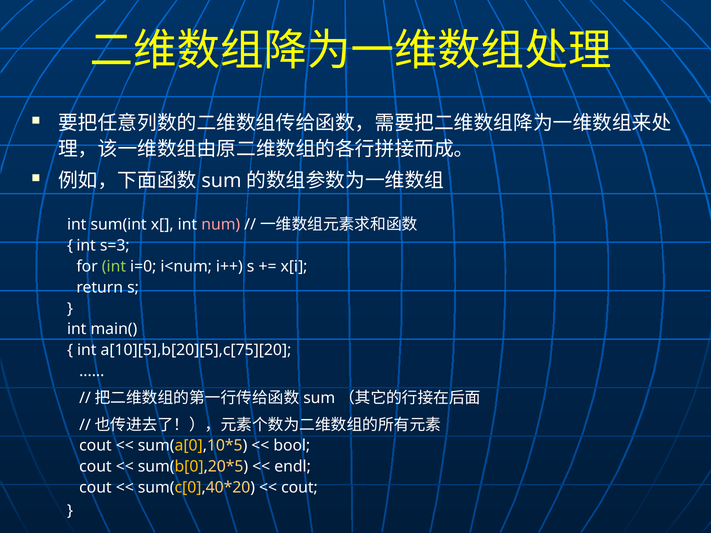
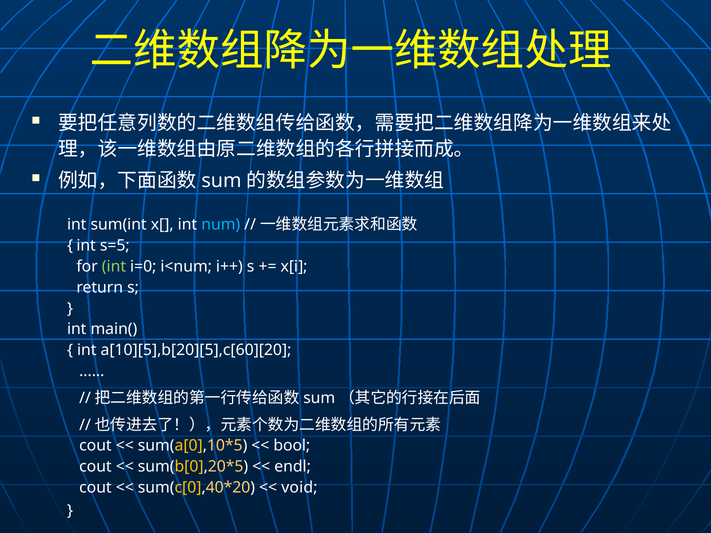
num colour: pink -> light blue (221, 224)
s=3: s=3 -> s=5 (115, 245)
a[10][5],b[20][5],c[75][20: a[10][5],b[20][5],c[75][20 -> a[10][5],b[20][5],c[60][20 (196, 350)
cout: cout -> void (299, 488)
